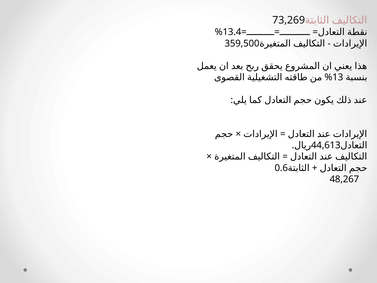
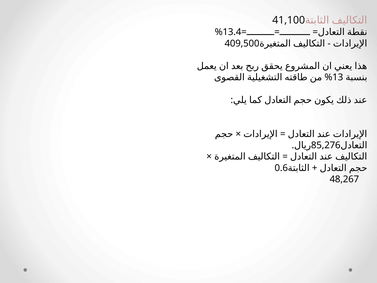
73,269: 73,269 -> 41,100 (289, 20)
359,500: 359,500 -> 409,500 (242, 43)
44,613: 44,613 -> 85,276 (326, 145)
